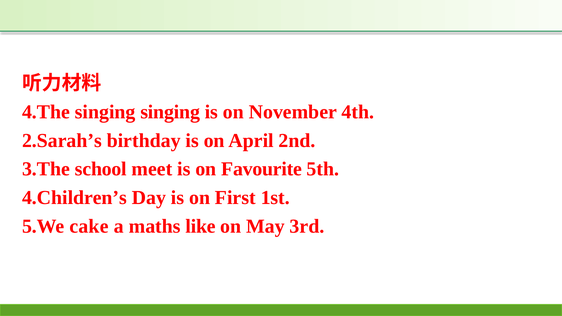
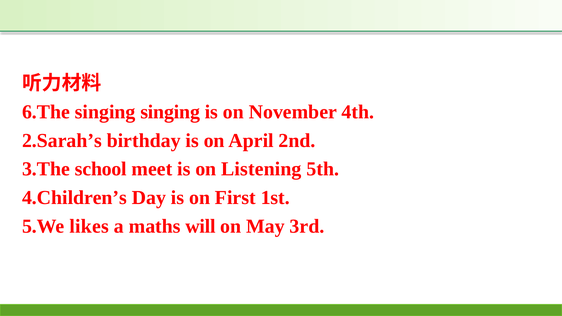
4.The: 4.The -> 6.The (46, 112)
Favourite: Favourite -> Listening (261, 169)
cake: cake -> likes (89, 226)
like: like -> will (201, 226)
